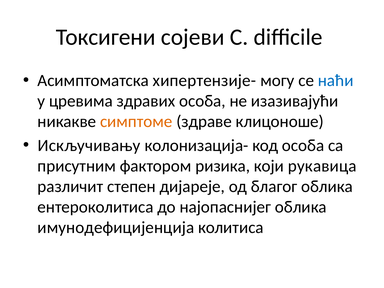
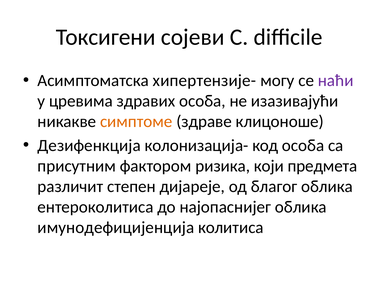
наћи colour: blue -> purple (336, 81)
Искључивању: Искључивању -> Дезифенкција (89, 145)
рукавица: рукавица -> предмета (322, 166)
